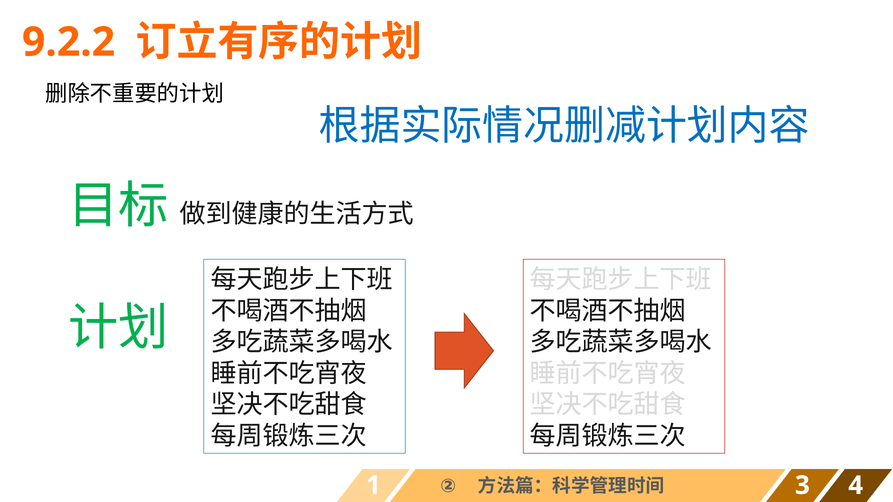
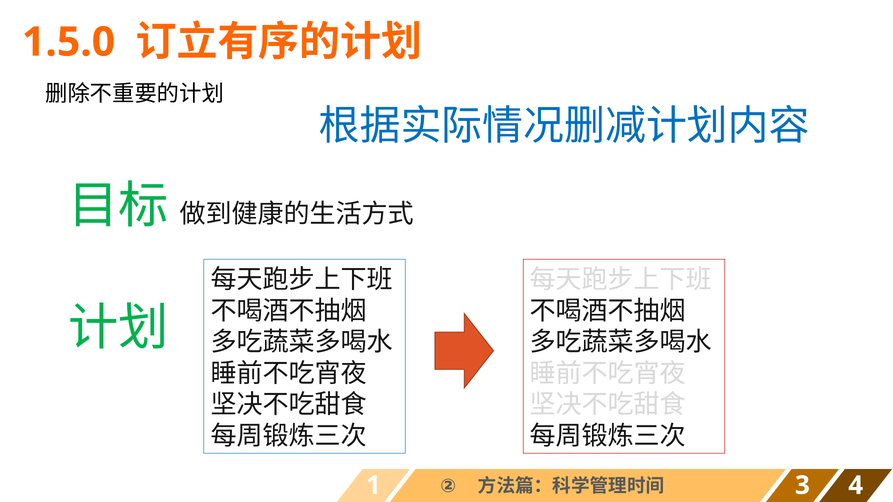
9.2.2: 9.2.2 -> 1.5.0 (69, 42)
